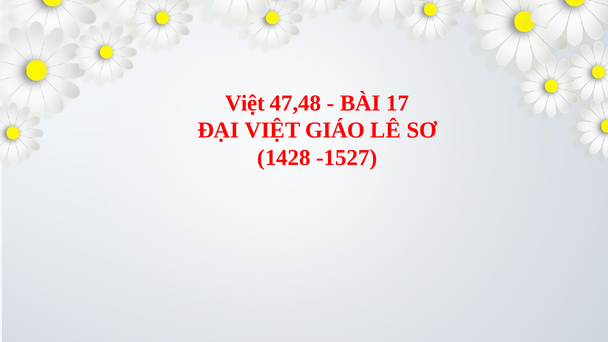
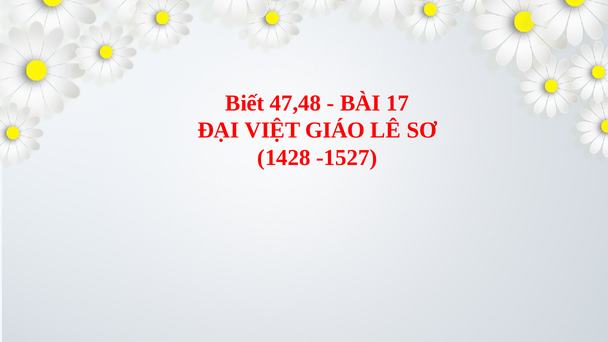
Việt: Việt -> Biết (245, 103)
